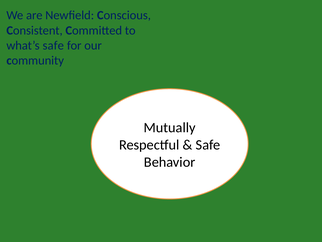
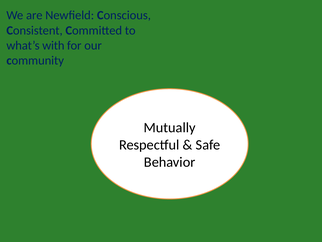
what’s safe: safe -> with (53, 45)
